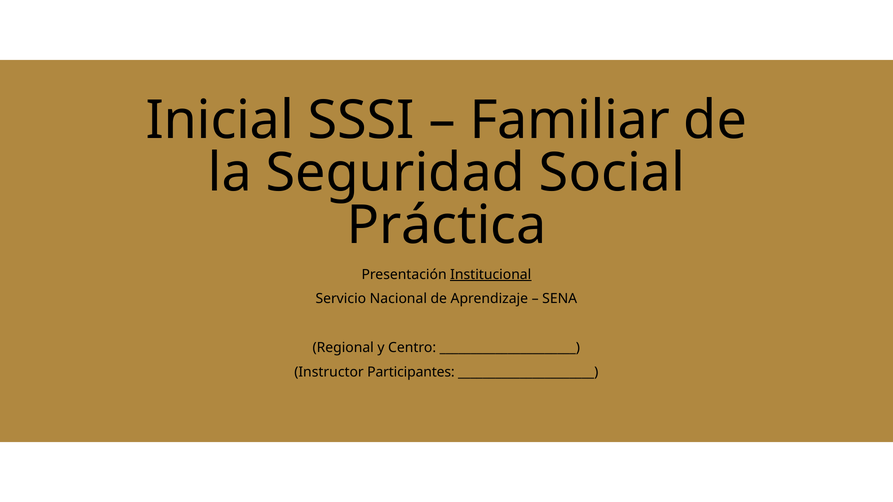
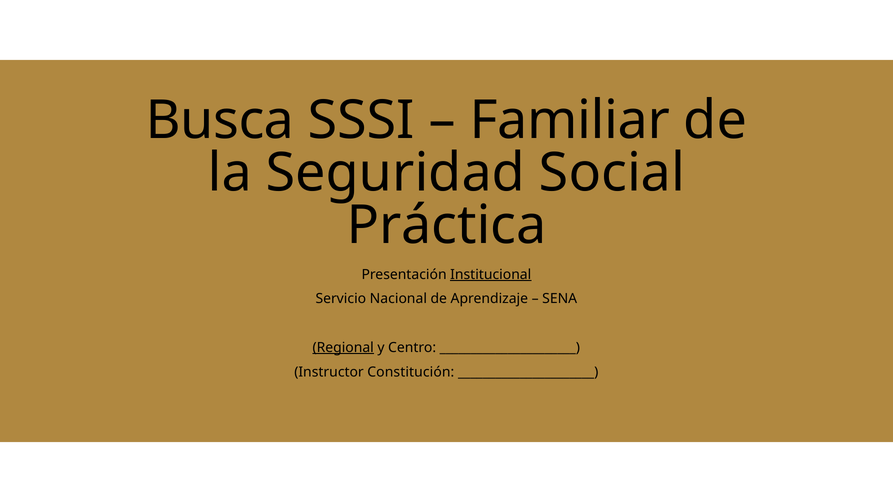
Inicial: Inicial -> Busca (220, 121)
Regional underline: none -> present (343, 348)
Participantes: Participantes -> Constitución (411, 372)
